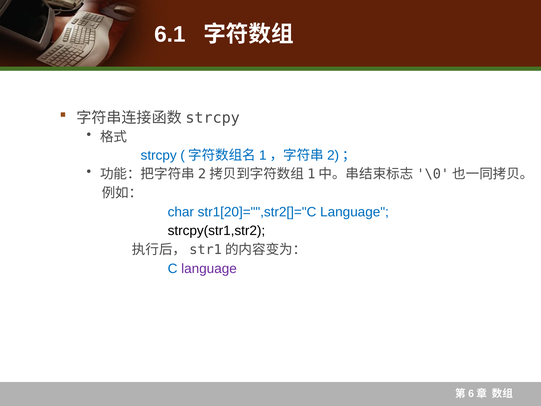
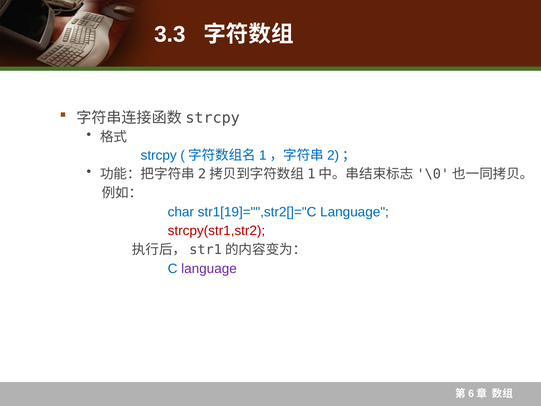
6.1: 6.1 -> 3.3 (170, 34)
str1[20]="",str2[]="C: str1[20]="",str2[]="C -> str1[19]="",str2[]="C (257, 212)
strcpy(str1,str2 colour: black -> red (216, 231)
